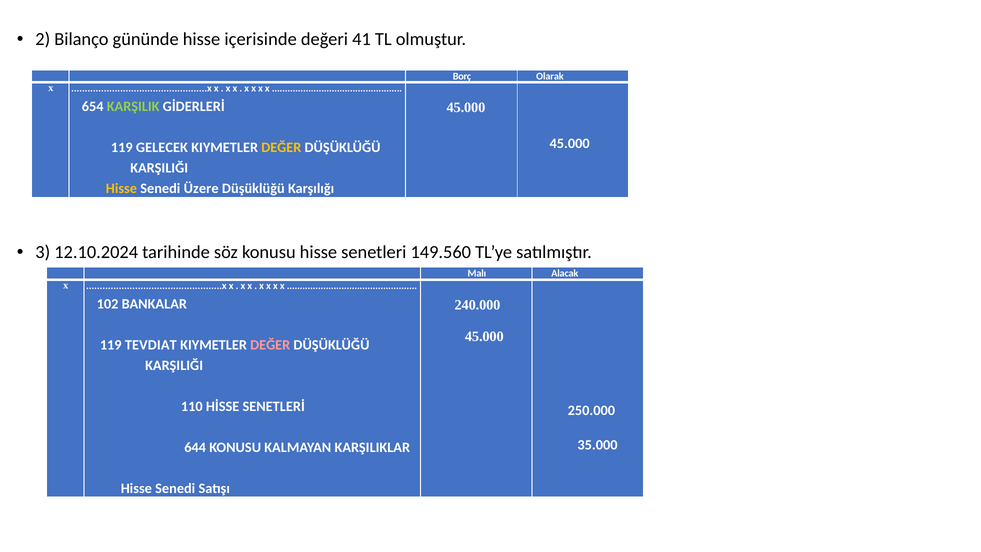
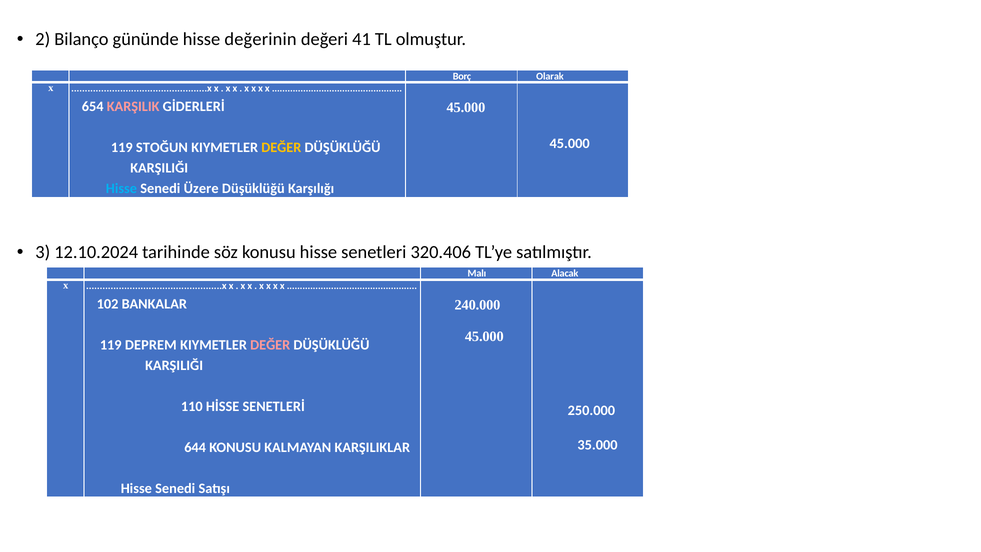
içerisinde: içerisinde -> değerinin (261, 39)
KARŞILIK colour: light green -> pink (133, 107)
GELECEK: GELECEK -> STOĞUN (162, 148)
Hisse colour: yellow -> light blue (121, 189)
149.560: 149.560 -> 320.406 (441, 252)
TEVDIAT: TEVDIAT -> DEPREM (151, 345)
